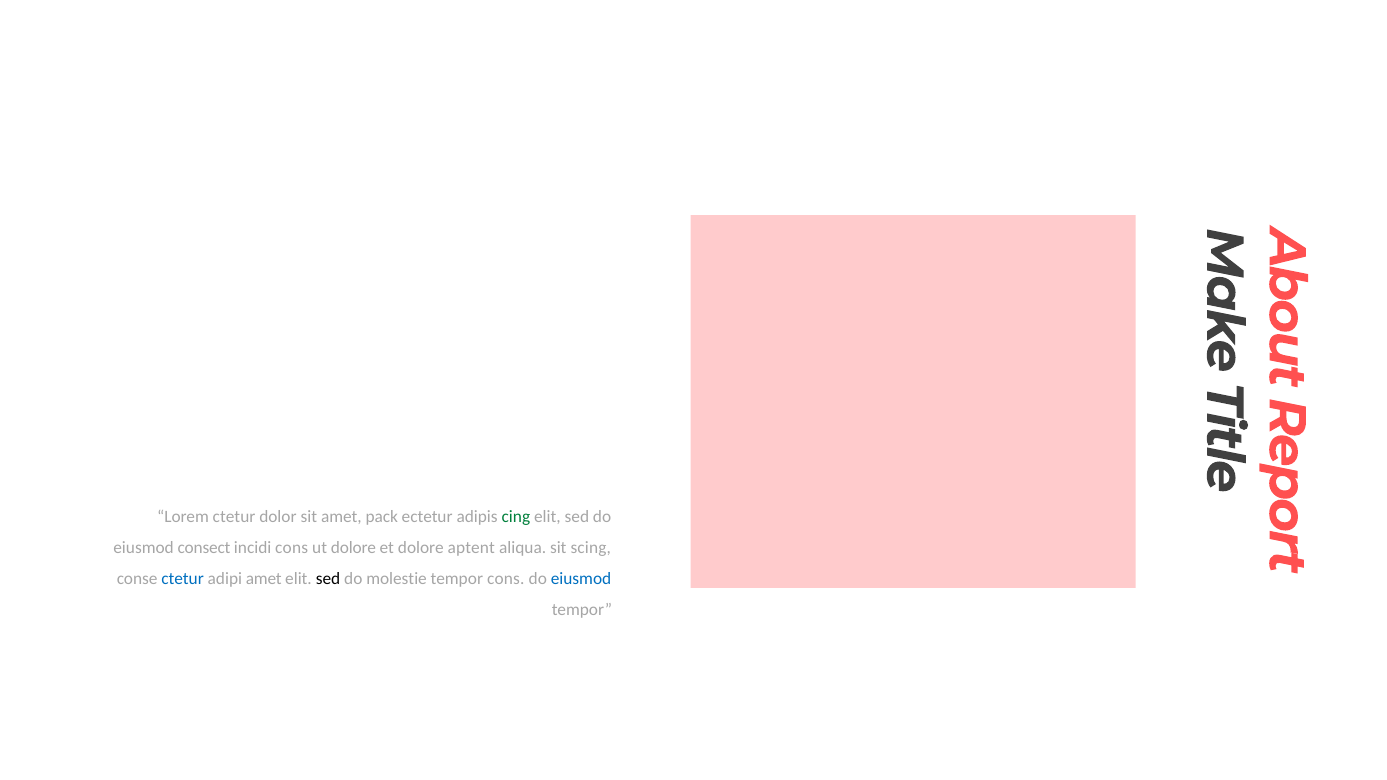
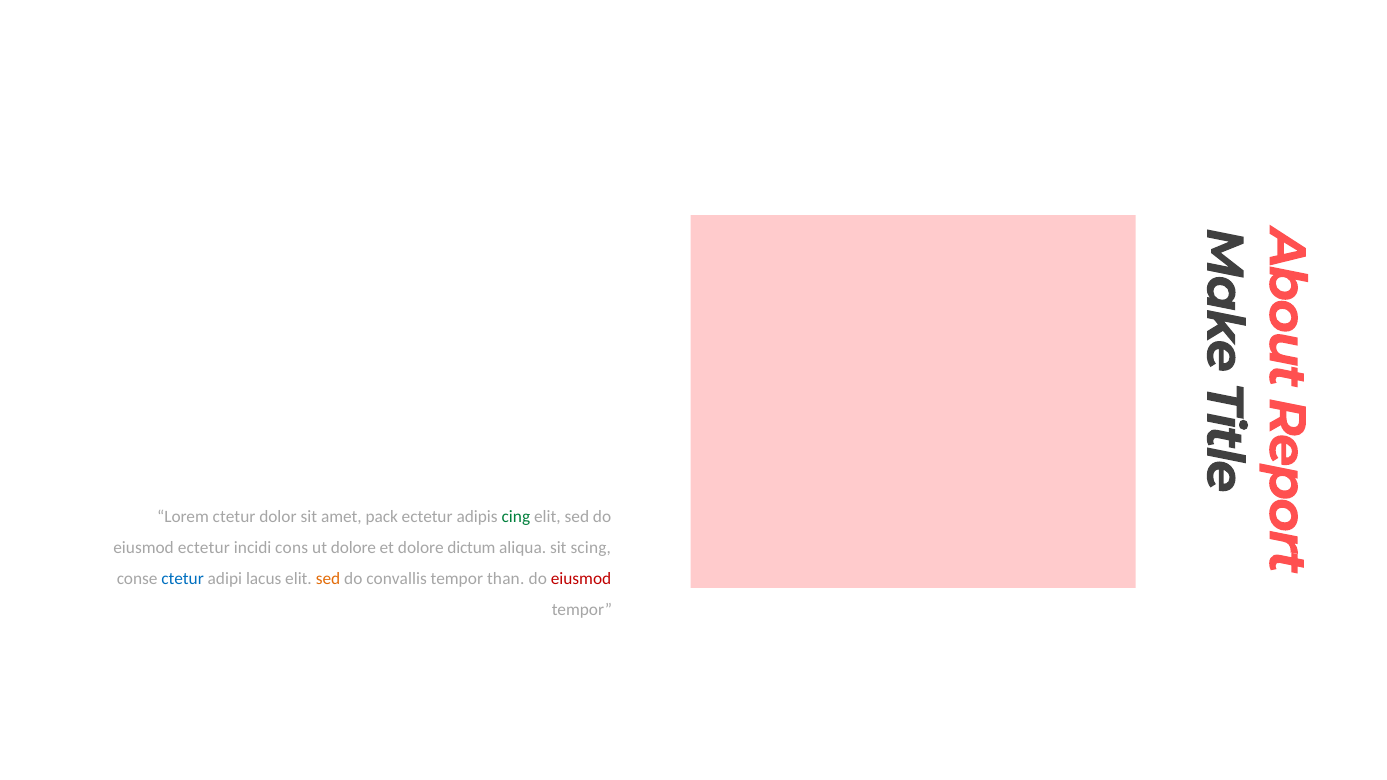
eiusmod consect: consect -> ectetur (204, 548)
aptent: aptent -> dictum (471, 548)
adipi amet: amet -> lacus (264, 579)
sed colour: black -> orange (328, 579)
molestie: molestie -> convallis (397, 579)
tempor cons: cons -> than (506, 579)
eiusmod colour: blue -> red (581, 579)
